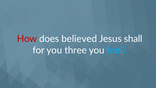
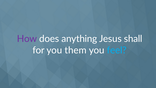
How colour: red -> purple (27, 39)
believed: believed -> anything (79, 39)
three: three -> them (76, 50)
